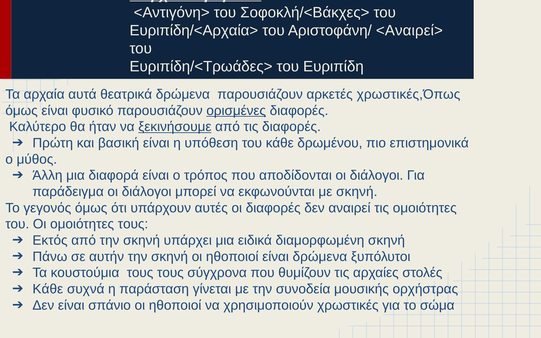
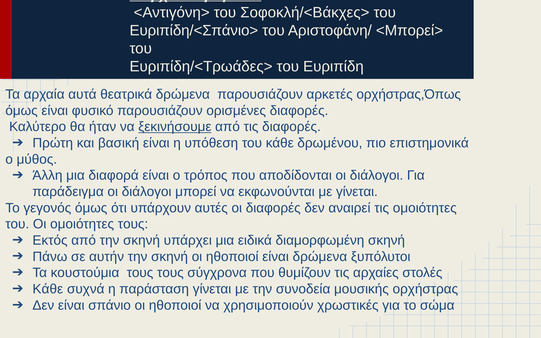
Ευριπίδη/<Αρχαία>: Ευριπίδη/<Αρχαία> -> Ευριπίδη/<Σπάνιο> (194, 30)
<Αναιρεί>: <Αναιρεί> -> <Μπορεί> (410, 30)
χρωστικές,Όπως: χρωστικές,Όπως -> ορχήστρας,Όπως (409, 94)
ορισμένες underline: present -> none (236, 111)
με σκηνή: σκηνή -> γίνεται (357, 192)
